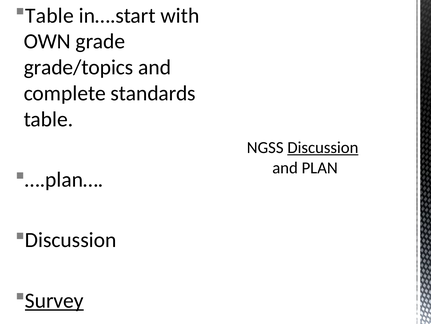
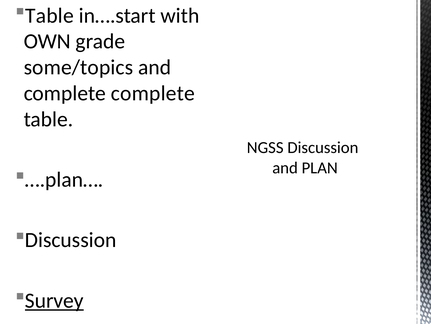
grade/topics: grade/topics -> some/topics (78, 67)
complete standards: standards -> complete (153, 93)
Discussion underline: present -> none (323, 147)
